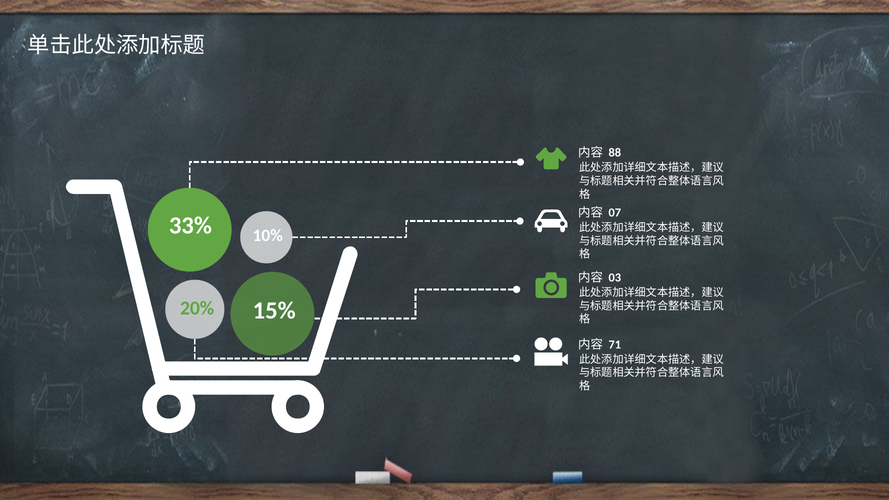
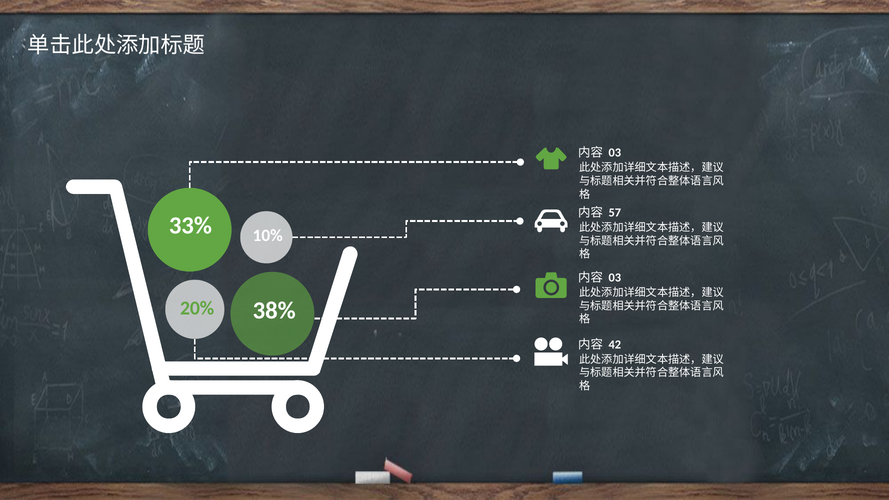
88: 88 -> 03 (615, 153)
07: 07 -> 57 (615, 213)
15%: 15% -> 38% (274, 311)
71: 71 -> 42 (615, 345)
